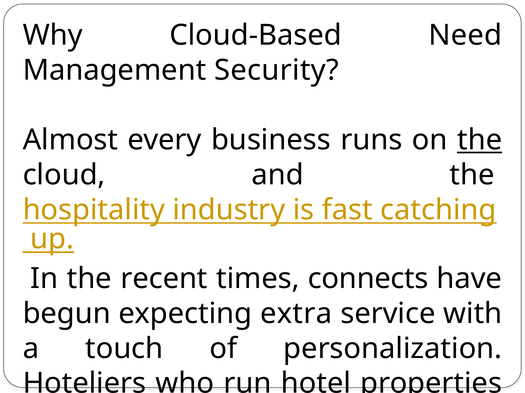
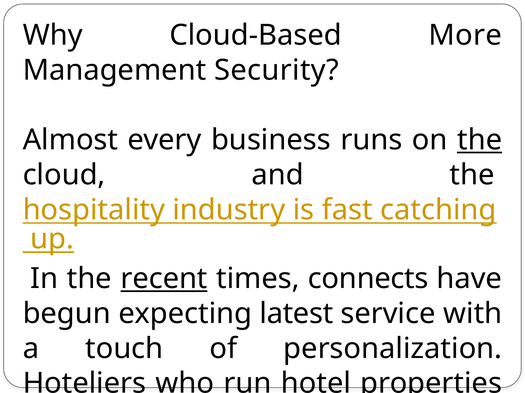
Cloud-Based Need: Need -> More (465, 35)
recent underline: none -> present (164, 279)
expecting extra: extra -> latest (296, 314)
